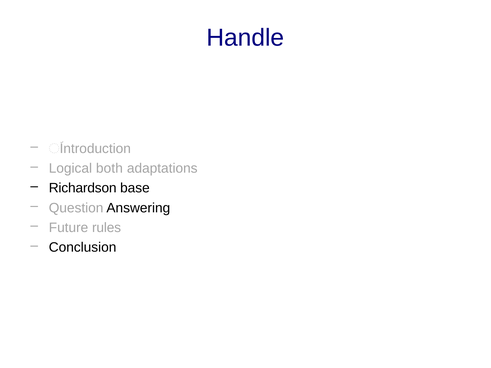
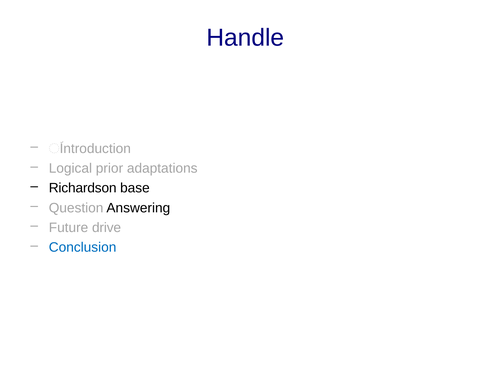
both: both -> prior (109, 168)
rules: rules -> drive (107, 228)
Conclusion colour: black -> blue (83, 248)
